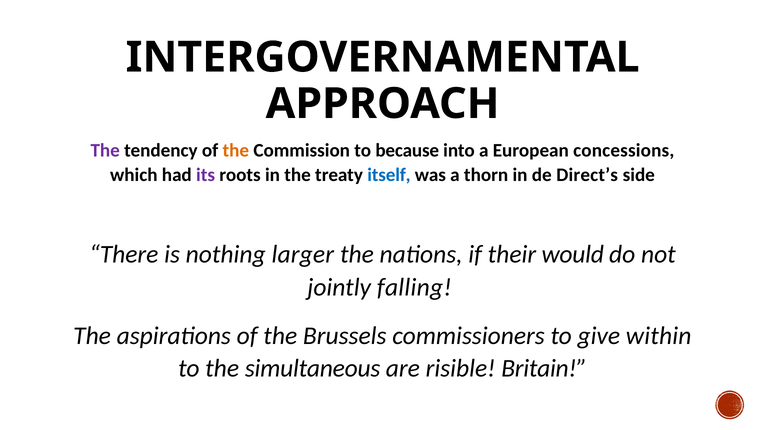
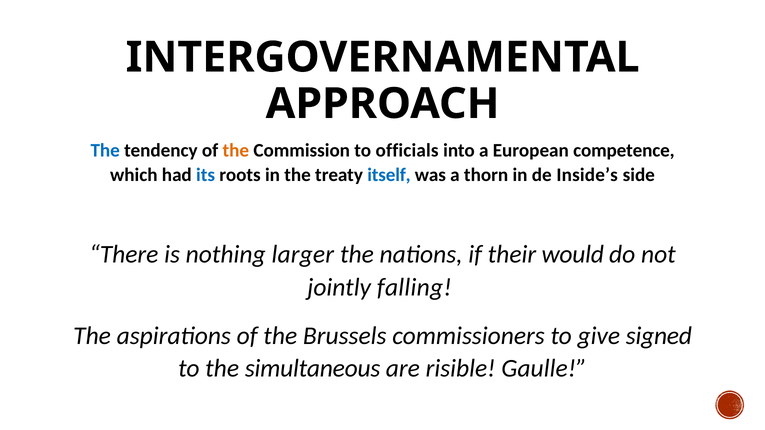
The colour: purple -> blue (105, 150)
because: because -> officials (407, 150)
concessions: concessions -> competence (624, 150)
its colour: purple -> blue (206, 175)
Direct’s: Direct’s -> Inside’s (587, 175)
within: within -> signed (659, 336)
Britain: Britain -> Gaulle (544, 369)
